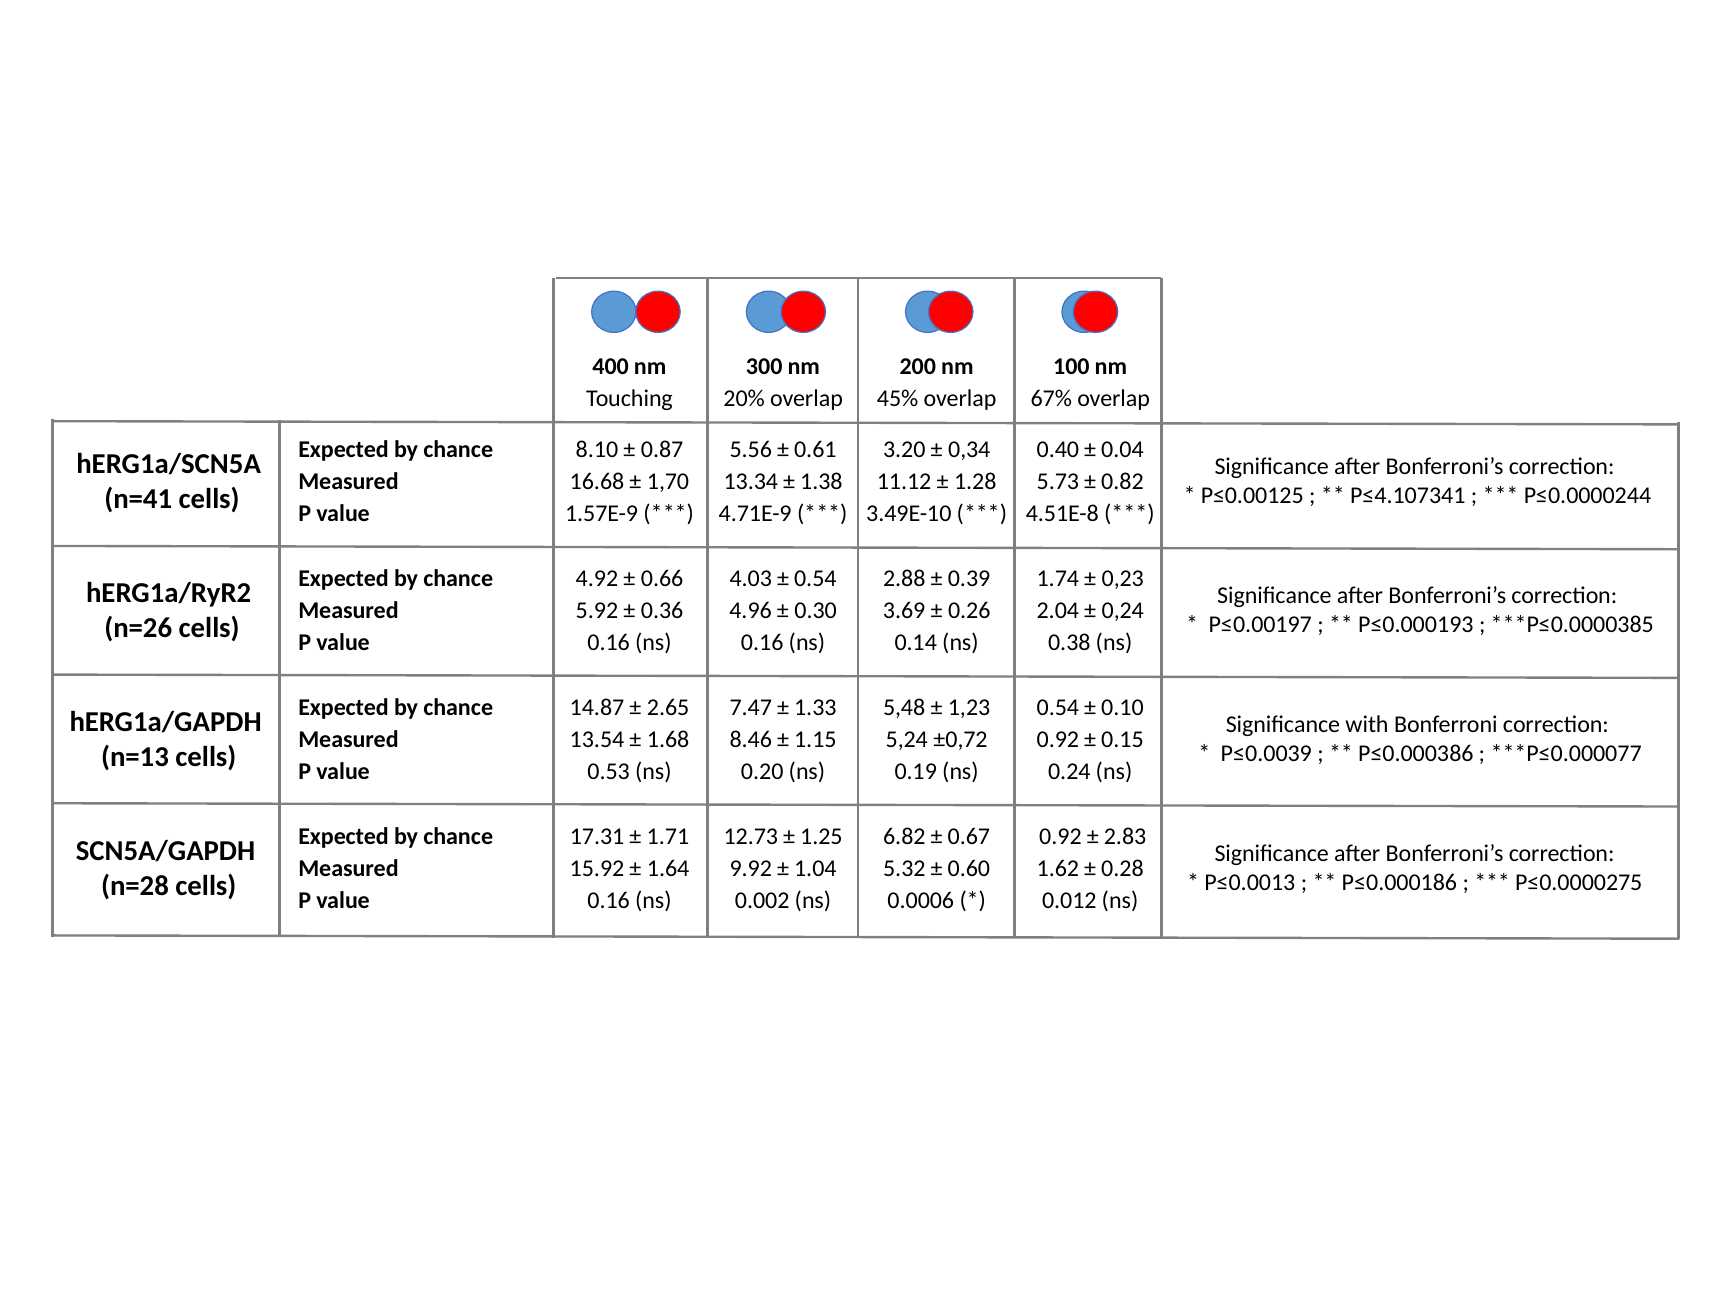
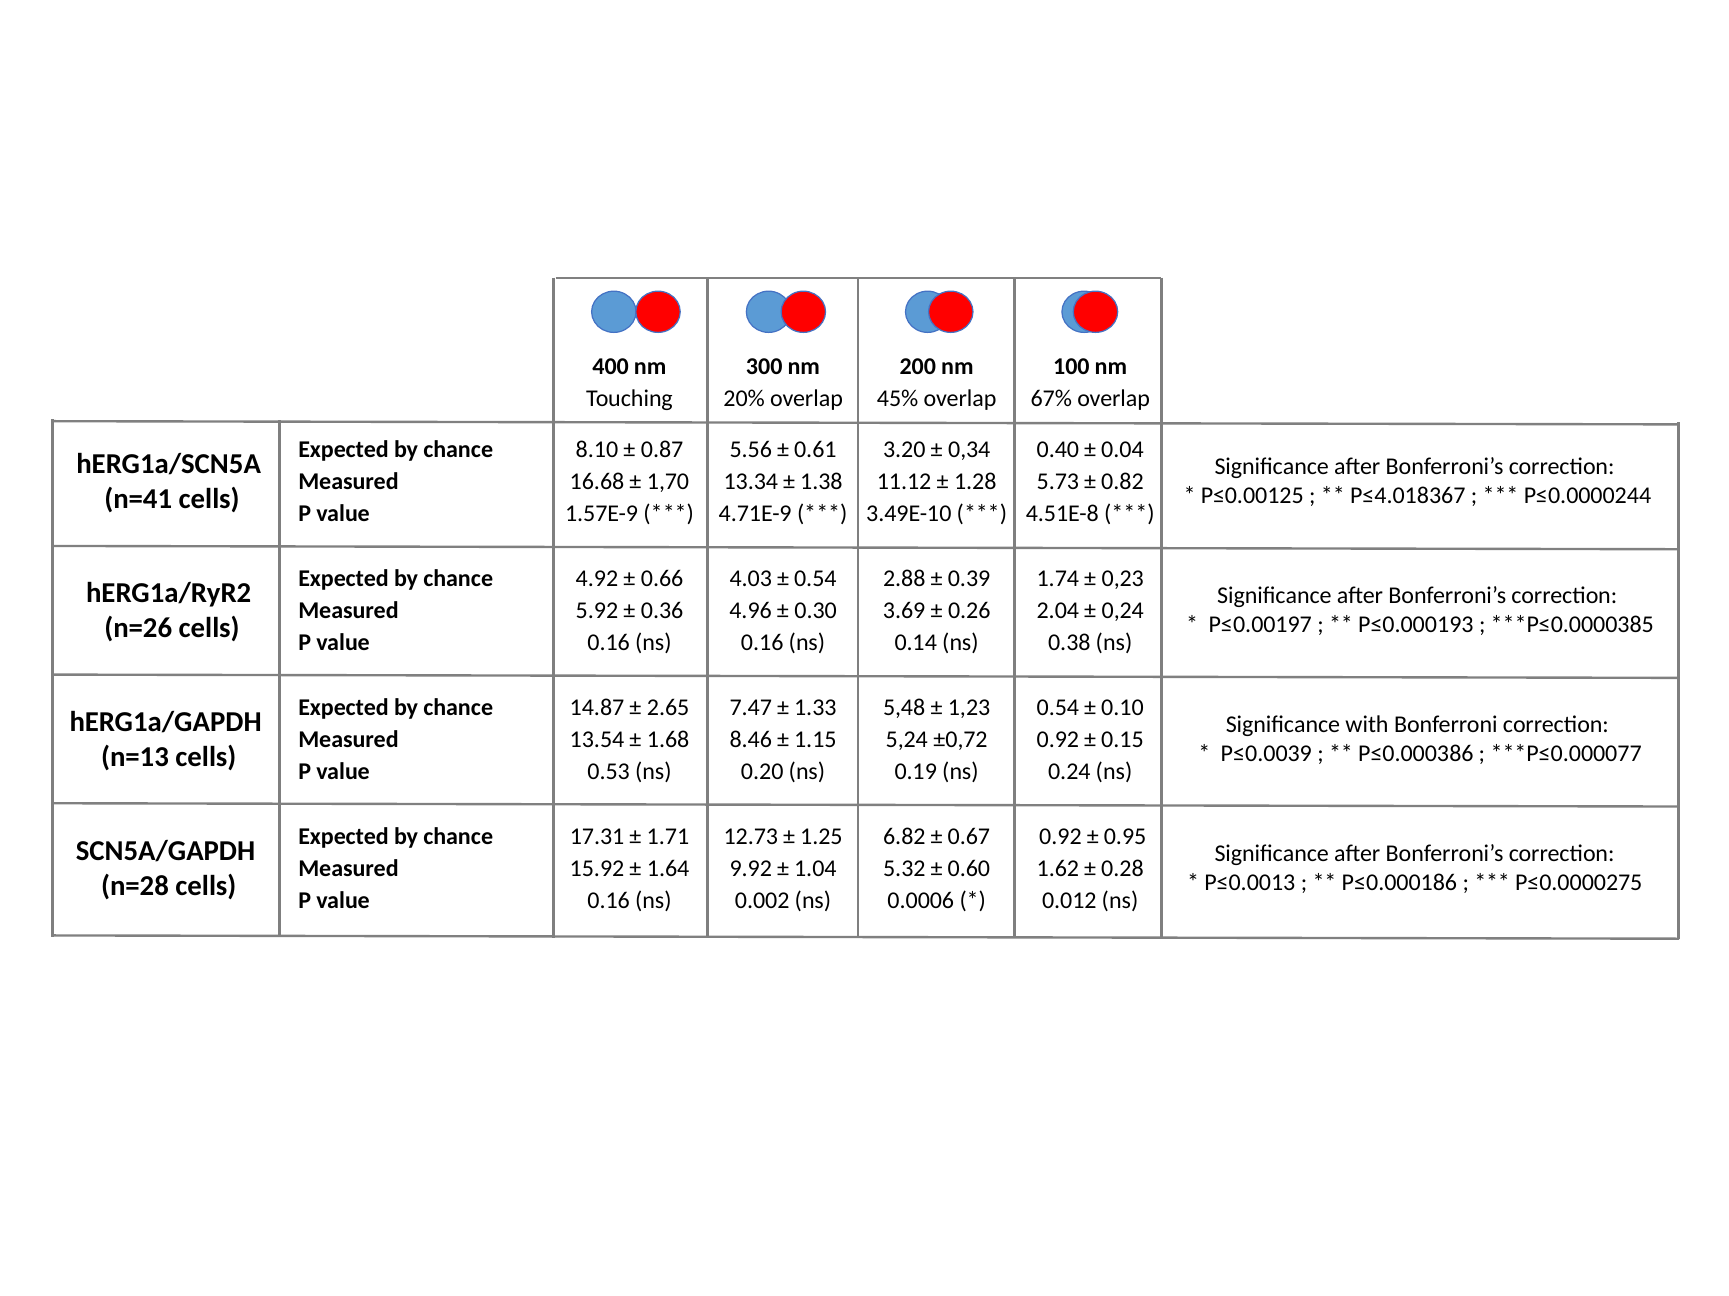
P≤4.107341: P≤4.107341 -> P≤4.018367 (1408, 496)
2.83: 2.83 -> 0.95 (1125, 837)
